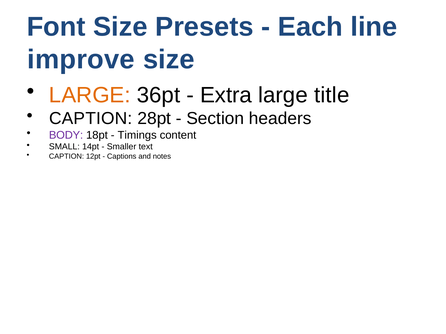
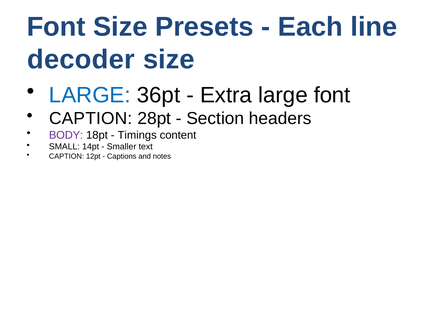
improve: improve -> decoder (81, 60)
LARGE colour: orange -> blue (90, 95)
large title: title -> font (332, 95)
